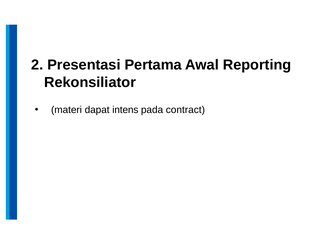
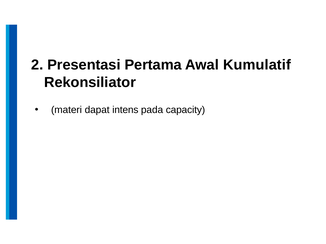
Reporting: Reporting -> Kumulatif (257, 65)
contract: contract -> capacity (185, 110)
